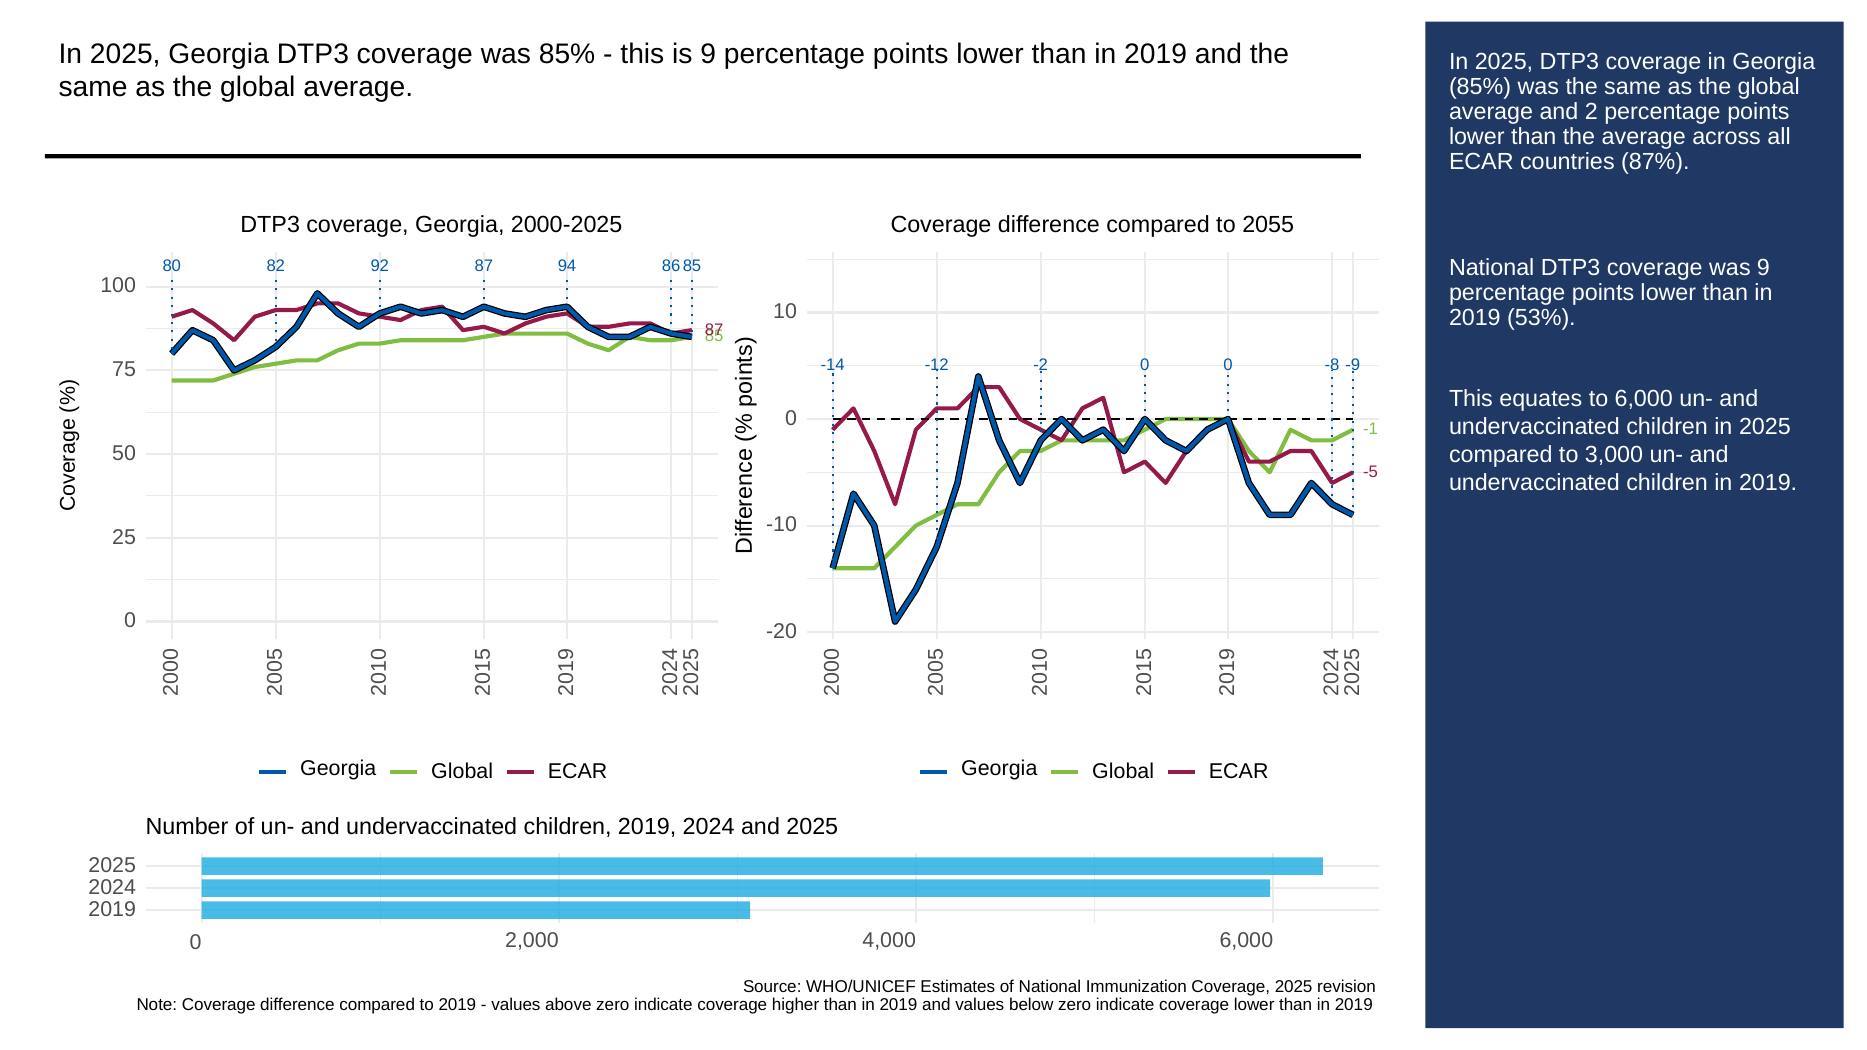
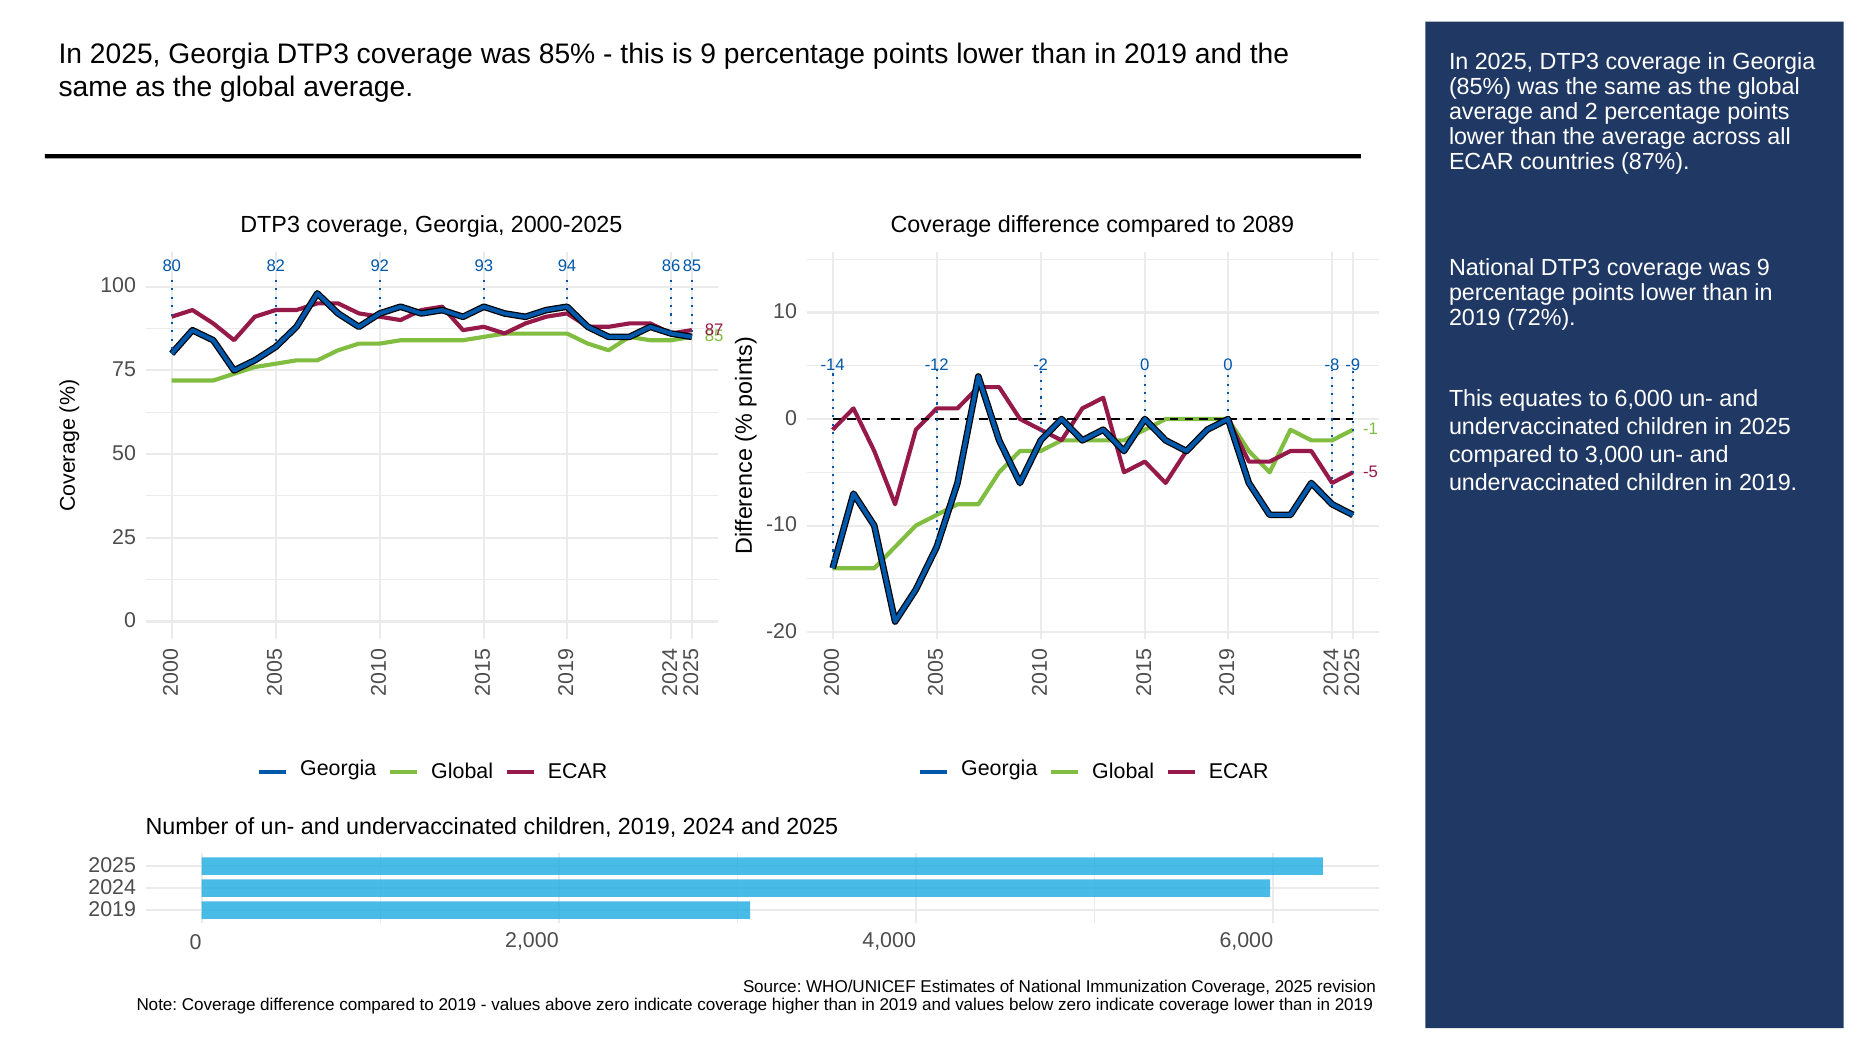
2055: 2055 -> 2089 (1268, 225)
92 87: 87 -> 93 (484, 266)
53%: 53% -> 72% (1541, 318)
